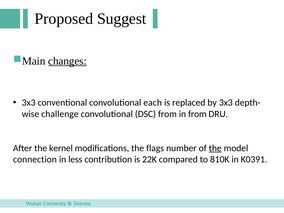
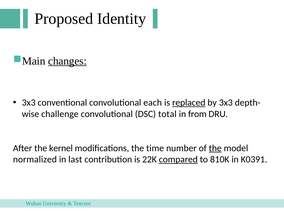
Suggest: Suggest -> Identity (122, 19)
replaced underline: none -> present (189, 103)
DSC from: from -> total (167, 114)
flags: flags -> time (155, 148)
connection: connection -> normalized (35, 159)
less: less -> last (75, 159)
compared underline: none -> present (178, 159)
